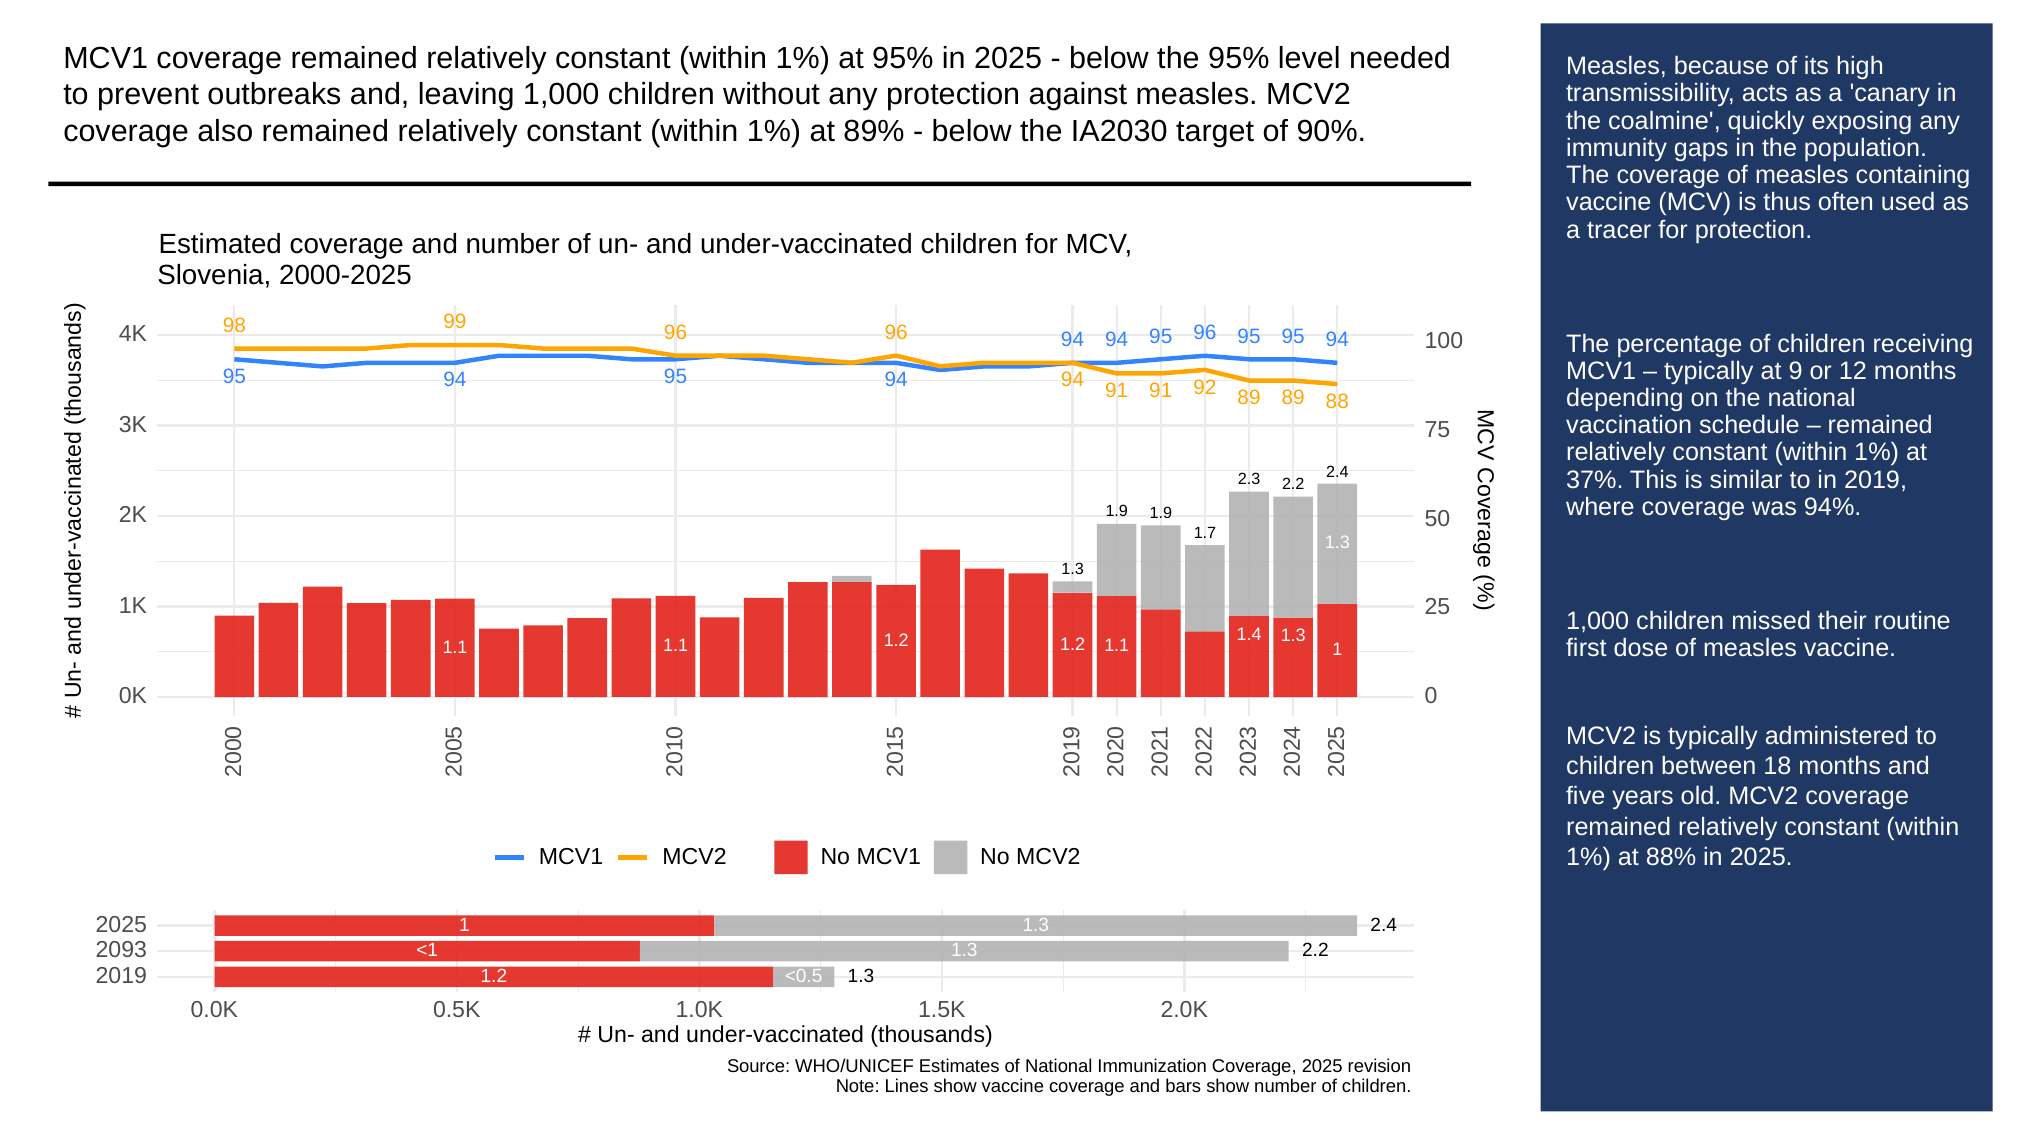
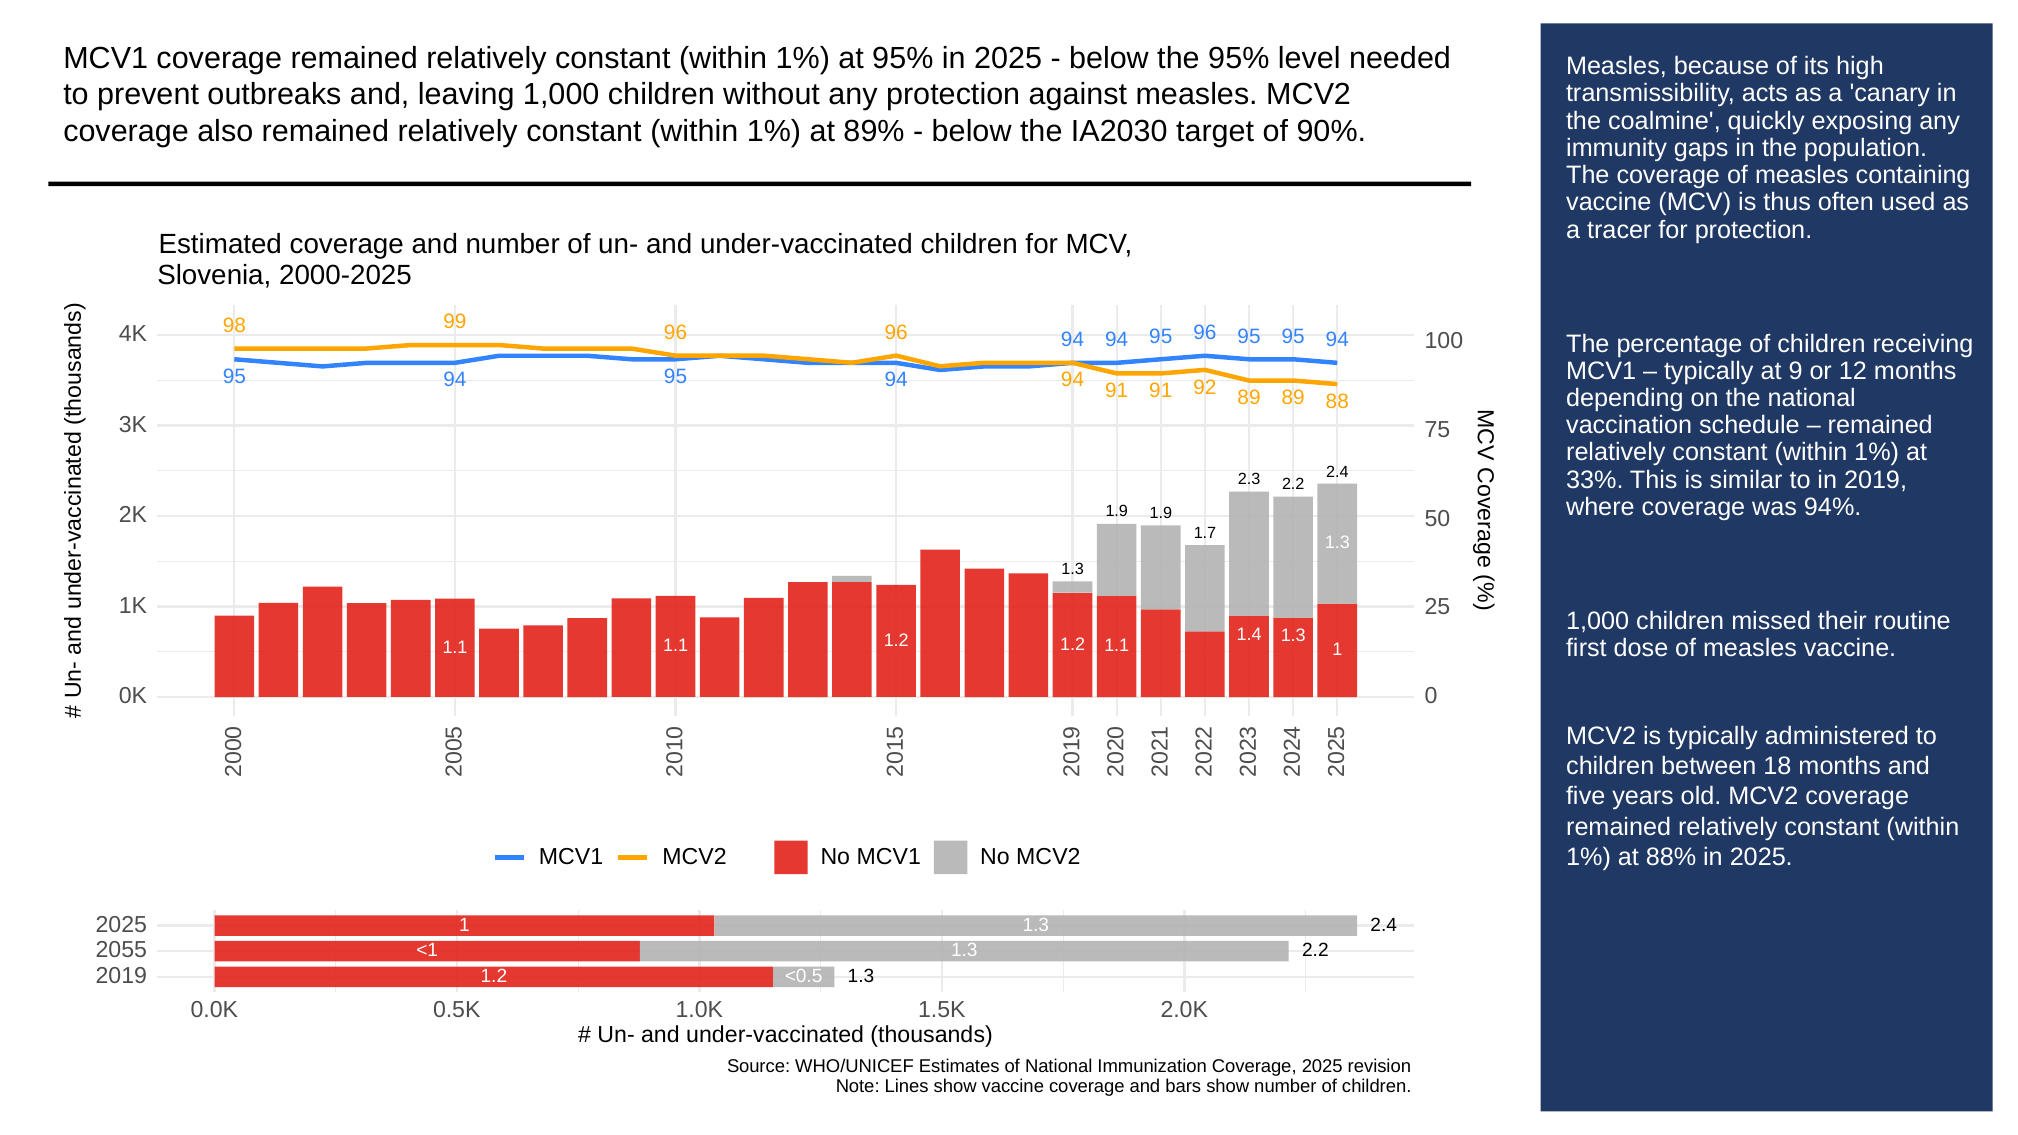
37%: 37% -> 33% (1595, 480)
2093: 2093 -> 2055 (121, 950)
